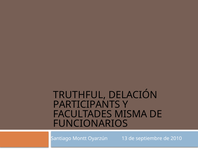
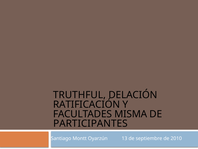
PARTICIPANTS: PARTICIPANTS -> RATIFICACIÓN (87, 104)
FUNCIONARIOS: FUNCIONARIOS -> PARTICIPANTES (90, 123)
